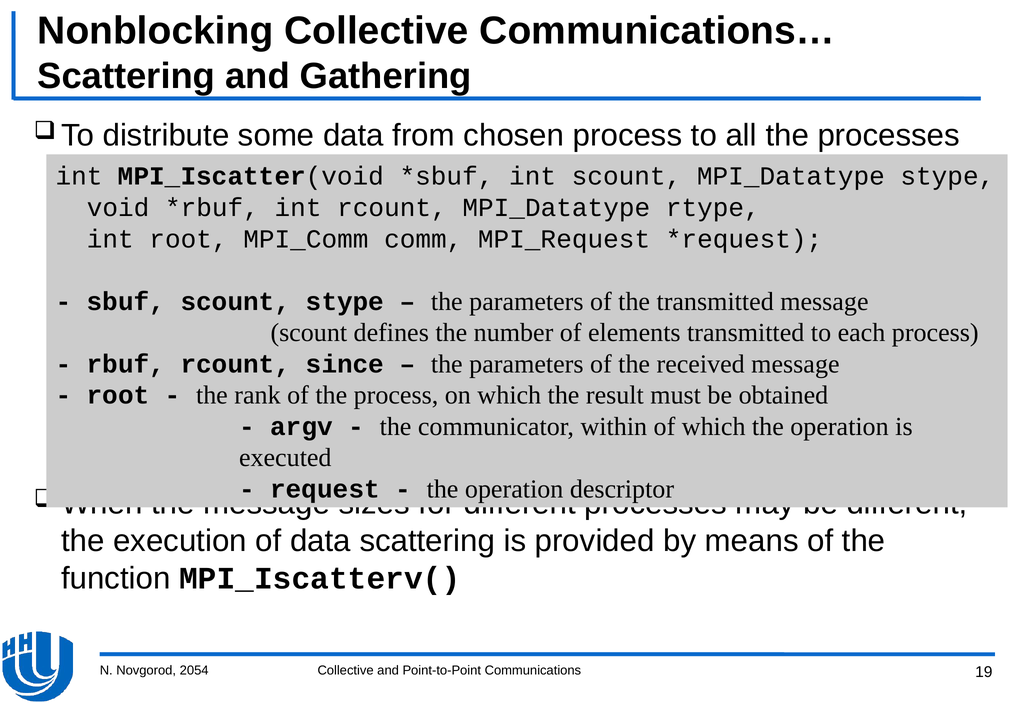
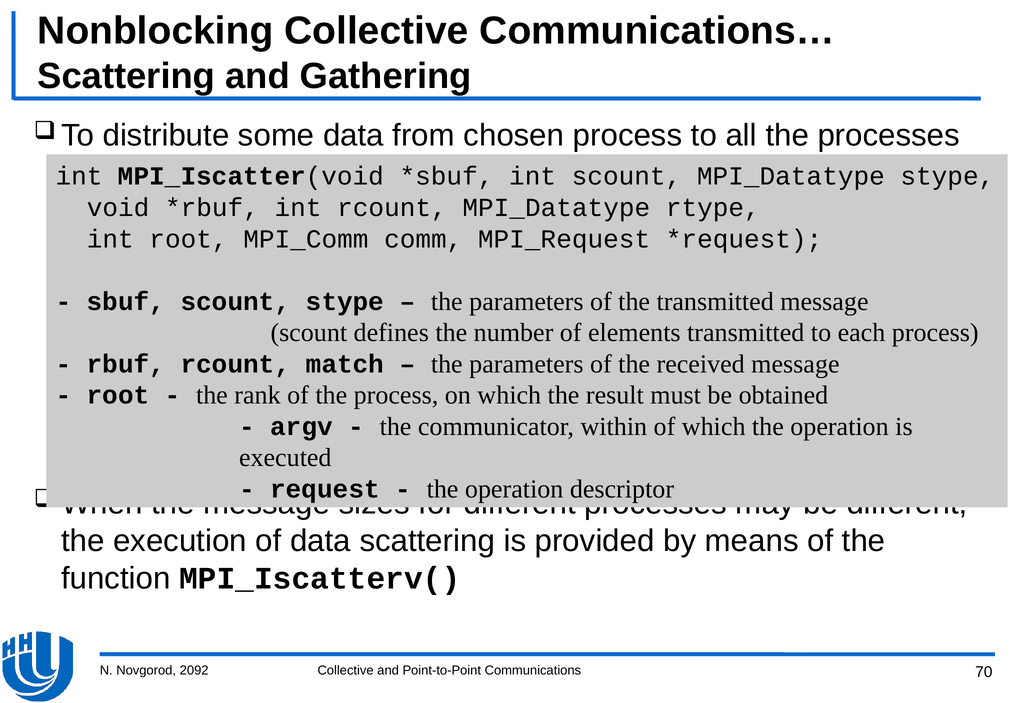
since: since -> match (345, 364)
2054: 2054 -> 2092 (194, 670)
19: 19 -> 70 (984, 672)
